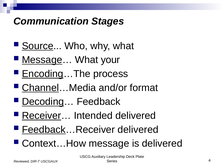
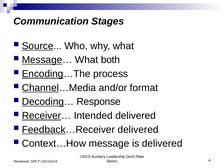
your: your -> both (110, 60)
Feedback: Feedback -> Response (99, 102)
